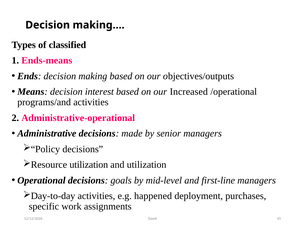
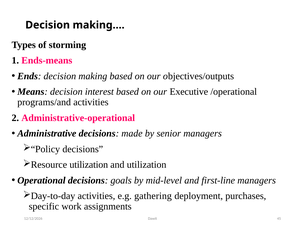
classified: classified -> storming (67, 45)
Increased: Increased -> Executive (189, 92)
happened: happened -> gathering (153, 196)
